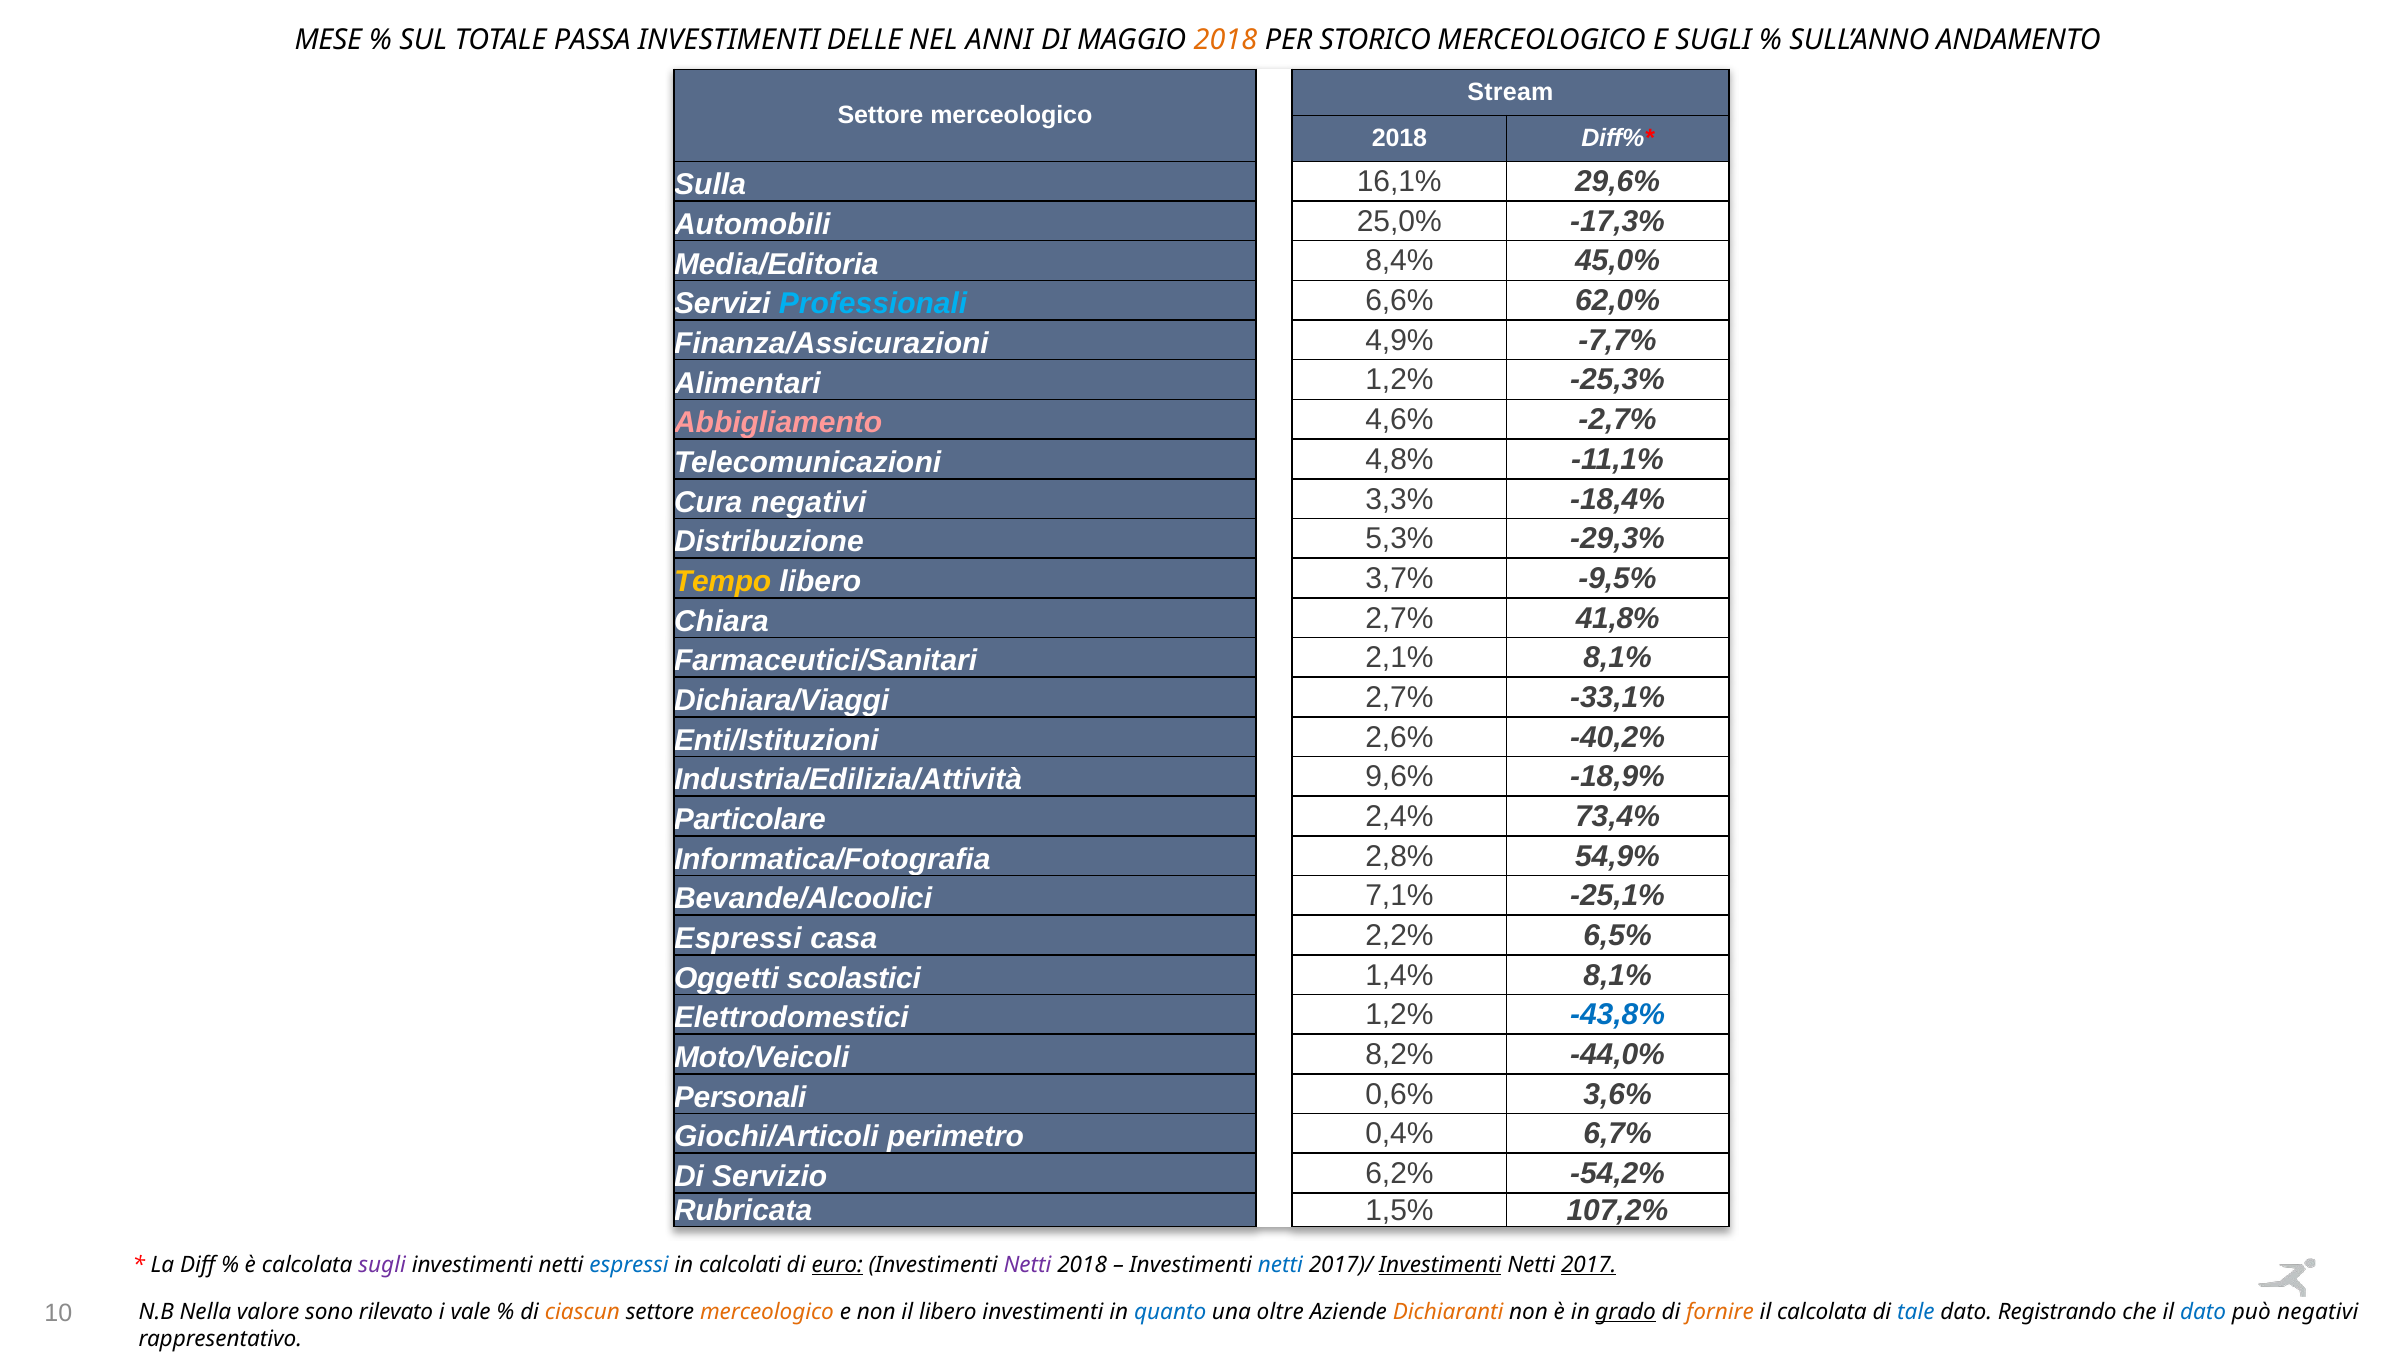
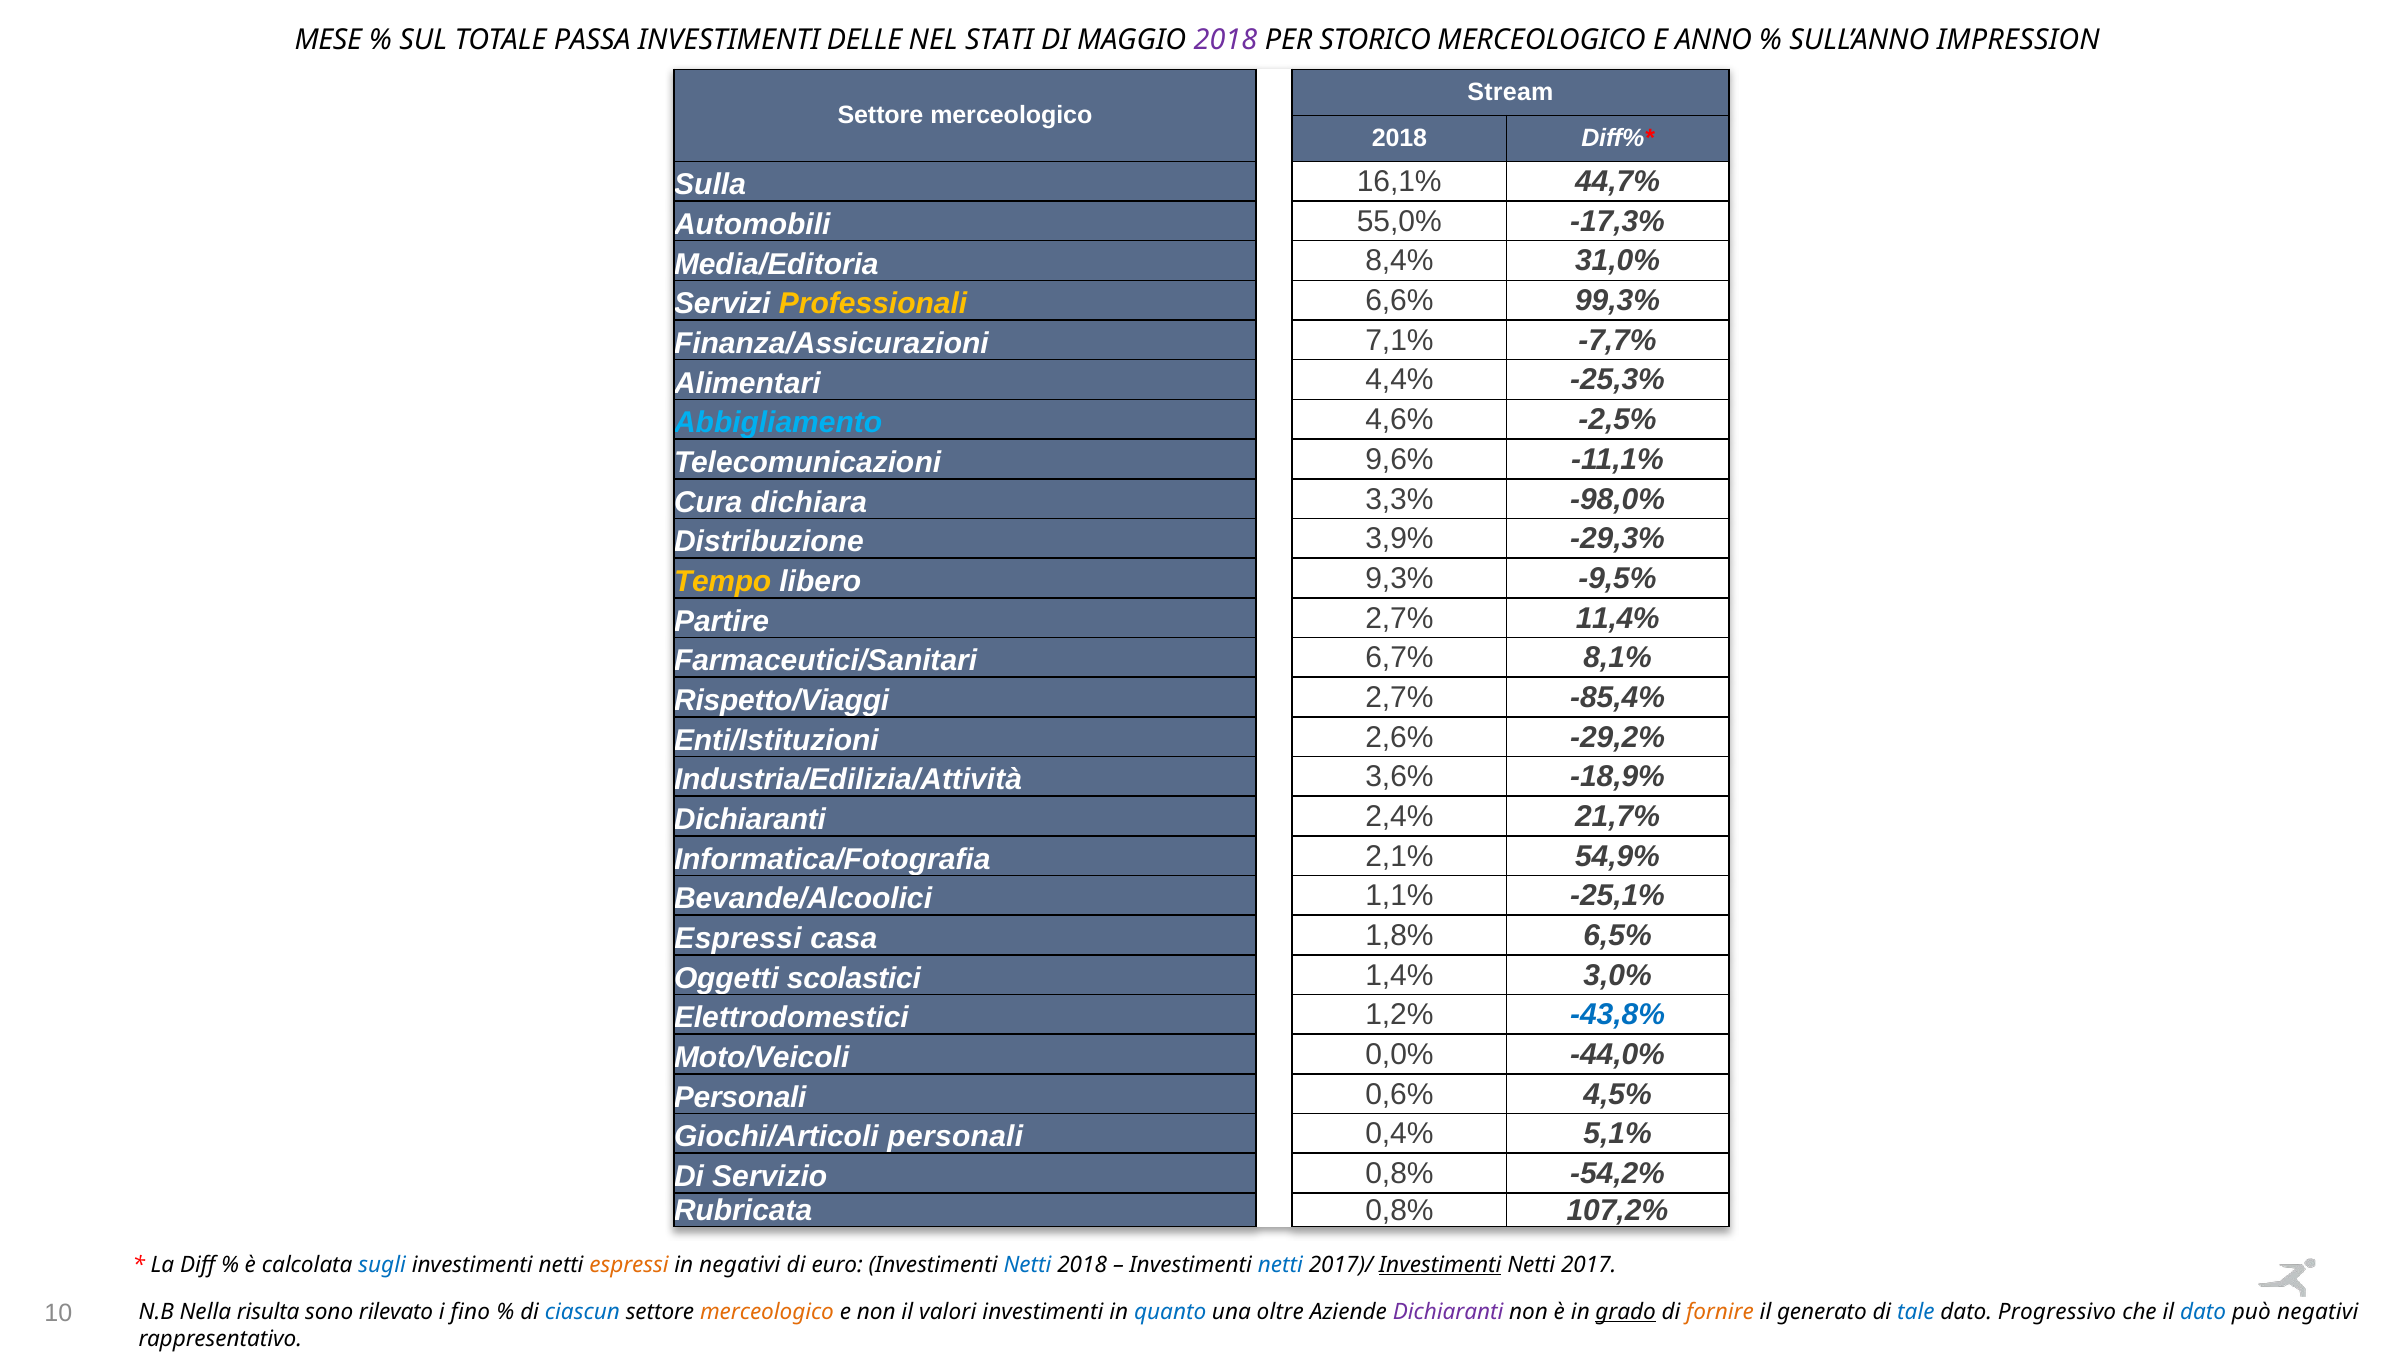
ANNI: ANNI -> STATI (999, 40)
2018 colour: orange -> purple (1225, 40)
E SUGLI: SUGLI -> ANNO (1713, 40)
ANDAMENTO: ANDAMENTO -> IMPRESSION (2018, 40)
29,6%: 29,6% -> 44,7% (1618, 182)
25,0%: 25,0% -> 55,0% (1399, 221)
45,0%: 45,0% -> 31,0% (1618, 261)
Professionali colour: light blue -> yellow (873, 304)
62,0%: 62,0% -> 99,3% (1618, 301)
4,9%: 4,9% -> 7,1% (1399, 340)
Alimentari 1,2%: 1,2% -> 4,4% (1399, 380)
Abbigliamento colour: pink -> light blue (778, 423)
-2,7%: -2,7% -> -2,5% (1618, 420)
4,8%: 4,8% -> 9,6% (1399, 459)
Cura negativi: negativi -> dichiara (809, 502)
-18,4%: -18,4% -> -98,0% (1618, 499)
5,3%: 5,3% -> 3,9% (1399, 539)
3,7%: 3,7% -> 9,3% (1399, 578)
Chiara: Chiara -> Partire (722, 621)
41,8%: 41,8% -> 11,4% (1618, 618)
2,1%: 2,1% -> 6,7% (1399, 658)
Dichiara/Viaggi: Dichiara/Viaggi -> Rispetto/Viaggi (782, 700)
-33,1%: -33,1% -> -85,4% (1618, 697)
-40,2%: -40,2% -> -29,2% (1618, 737)
9,6%: 9,6% -> 3,6% (1399, 777)
Particolare: Particolare -> Dichiaranti (750, 819)
73,4%: 73,4% -> 21,7% (1618, 816)
2,8%: 2,8% -> 2,1% (1399, 856)
7,1%: 7,1% -> 1,1% (1399, 896)
2,2%: 2,2% -> 1,8% (1399, 935)
1,4% 8,1%: 8,1% -> 3,0% (1618, 975)
8,2%: 8,2% -> 0,0% (1399, 1054)
3,6%: 3,6% -> 4,5% (1618, 1094)
Giochi/Articoli perimetro: perimetro -> personali (955, 1137)
6,7%: 6,7% -> 5,1% (1618, 1134)
Servizio 6,2%: 6,2% -> 0,8% (1399, 1173)
Rubricata 1,5%: 1,5% -> 0,8% (1399, 1210)
sugli colour: purple -> blue (382, 1264)
espressi colour: blue -> orange (629, 1264)
in calcolati: calcolati -> negativi (740, 1264)
euro underline: present -> none (837, 1264)
Netti colour: purple -> blue (1028, 1264)
2017 underline: present -> none (1589, 1264)
valore: valore -> risulta (268, 1312)
vale: vale -> fino (470, 1312)
ciascun colour: orange -> blue (582, 1312)
il libero: libero -> valori (948, 1312)
Dichiaranti colour: orange -> purple (1448, 1312)
il calcolata: calcolata -> generato (1822, 1312)
Registrando: Registrando -> Progressivo (2057, 1312)
